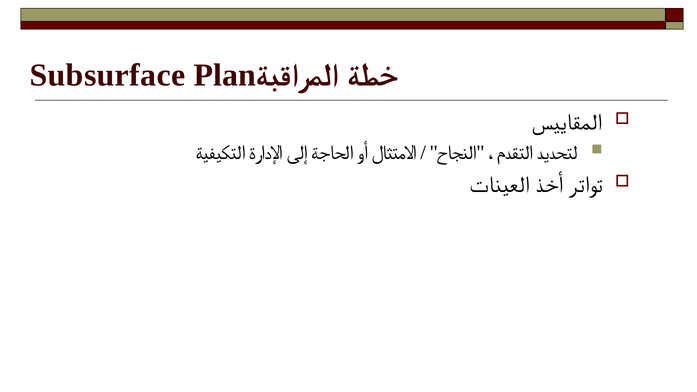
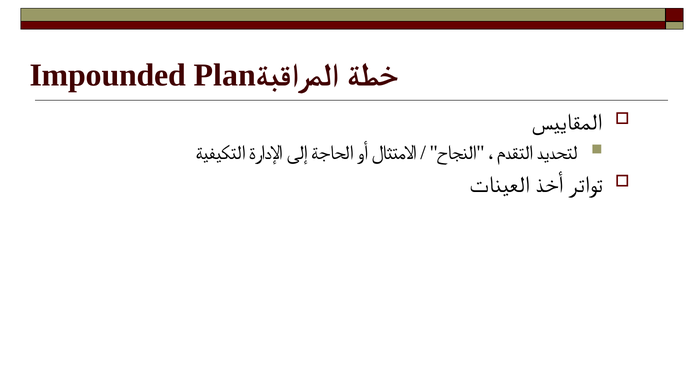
Subsurface: Subsurface -> Impounded (108, 75)
